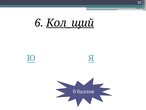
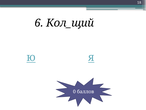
Кол_щий underline: present -> none (70, 23)
